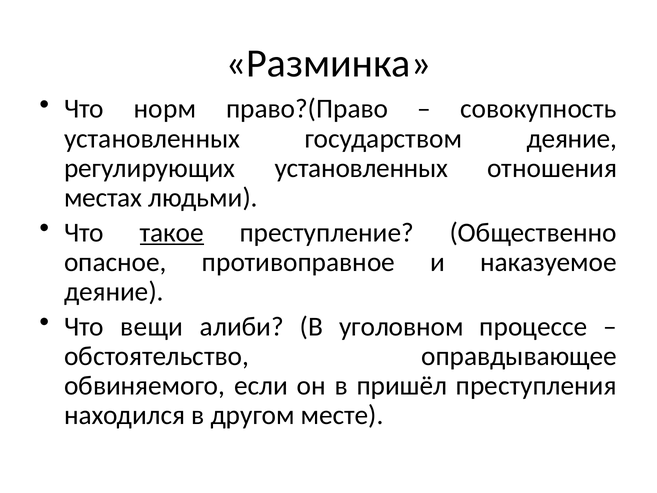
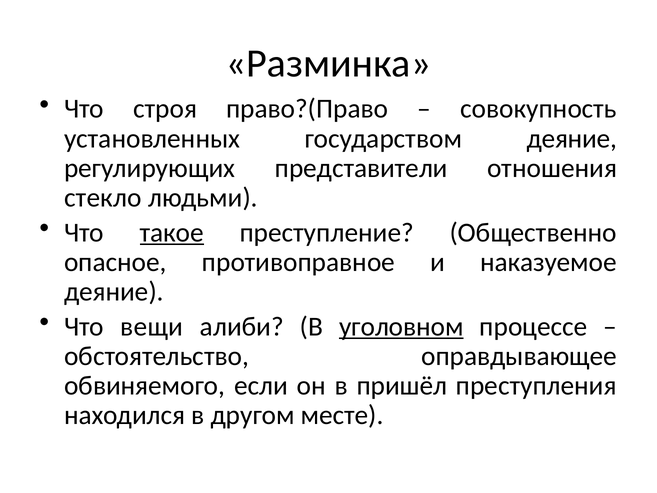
норм: норм -> строя (165, 109)
регулирующих установленных: установленных -> представители (361, 168)
местах: местах -> стекло (103, 198)
уголовном underline: none -> present (401, 326)
